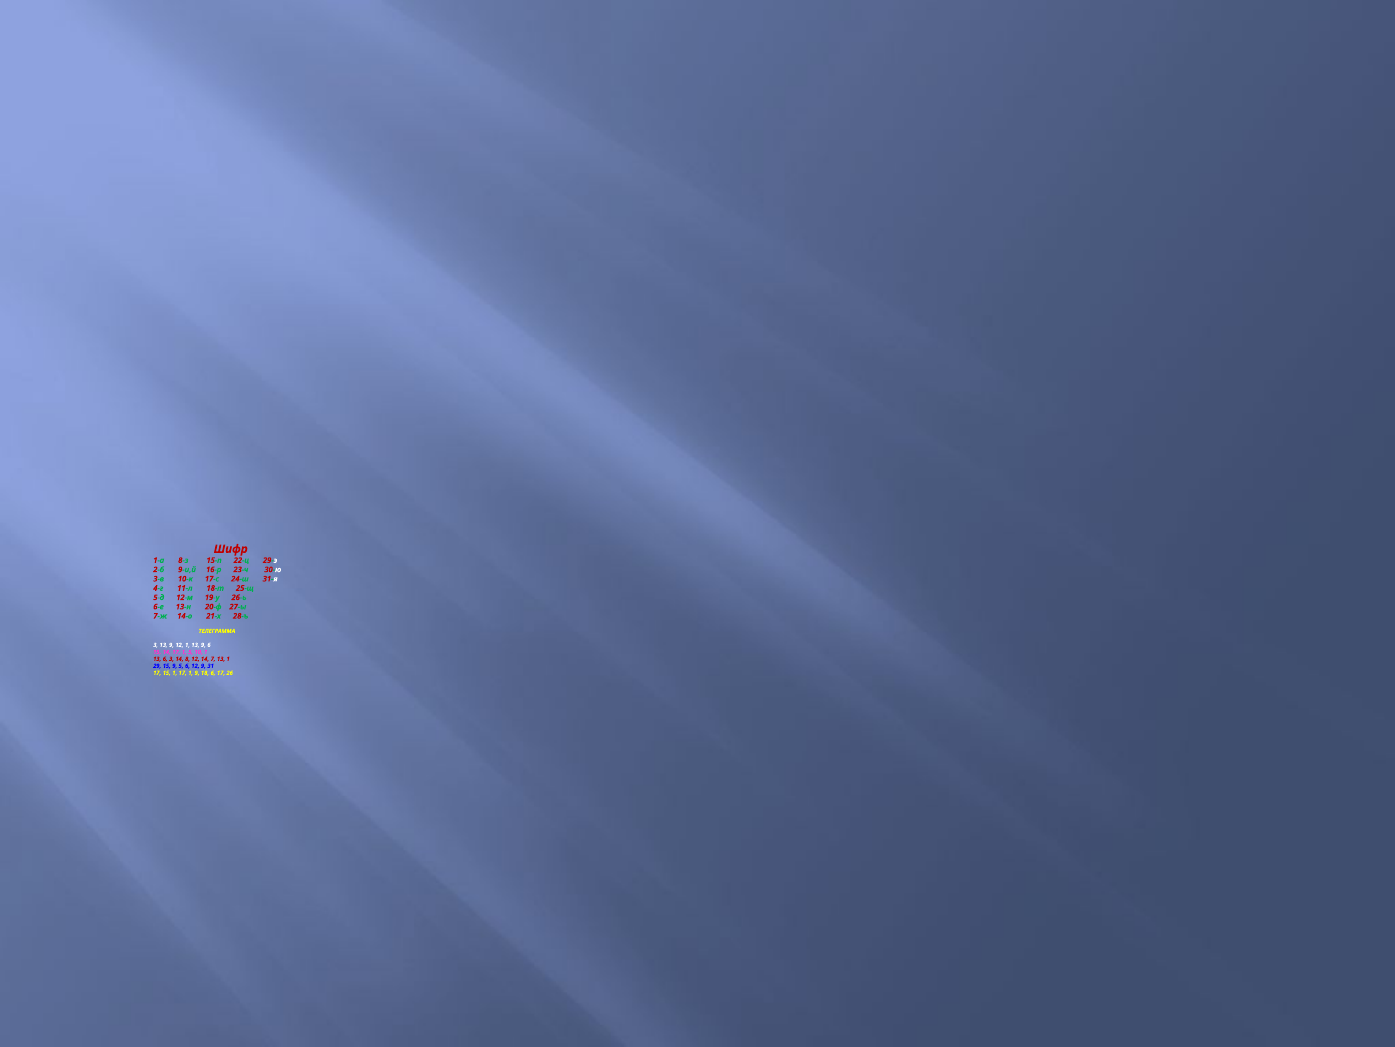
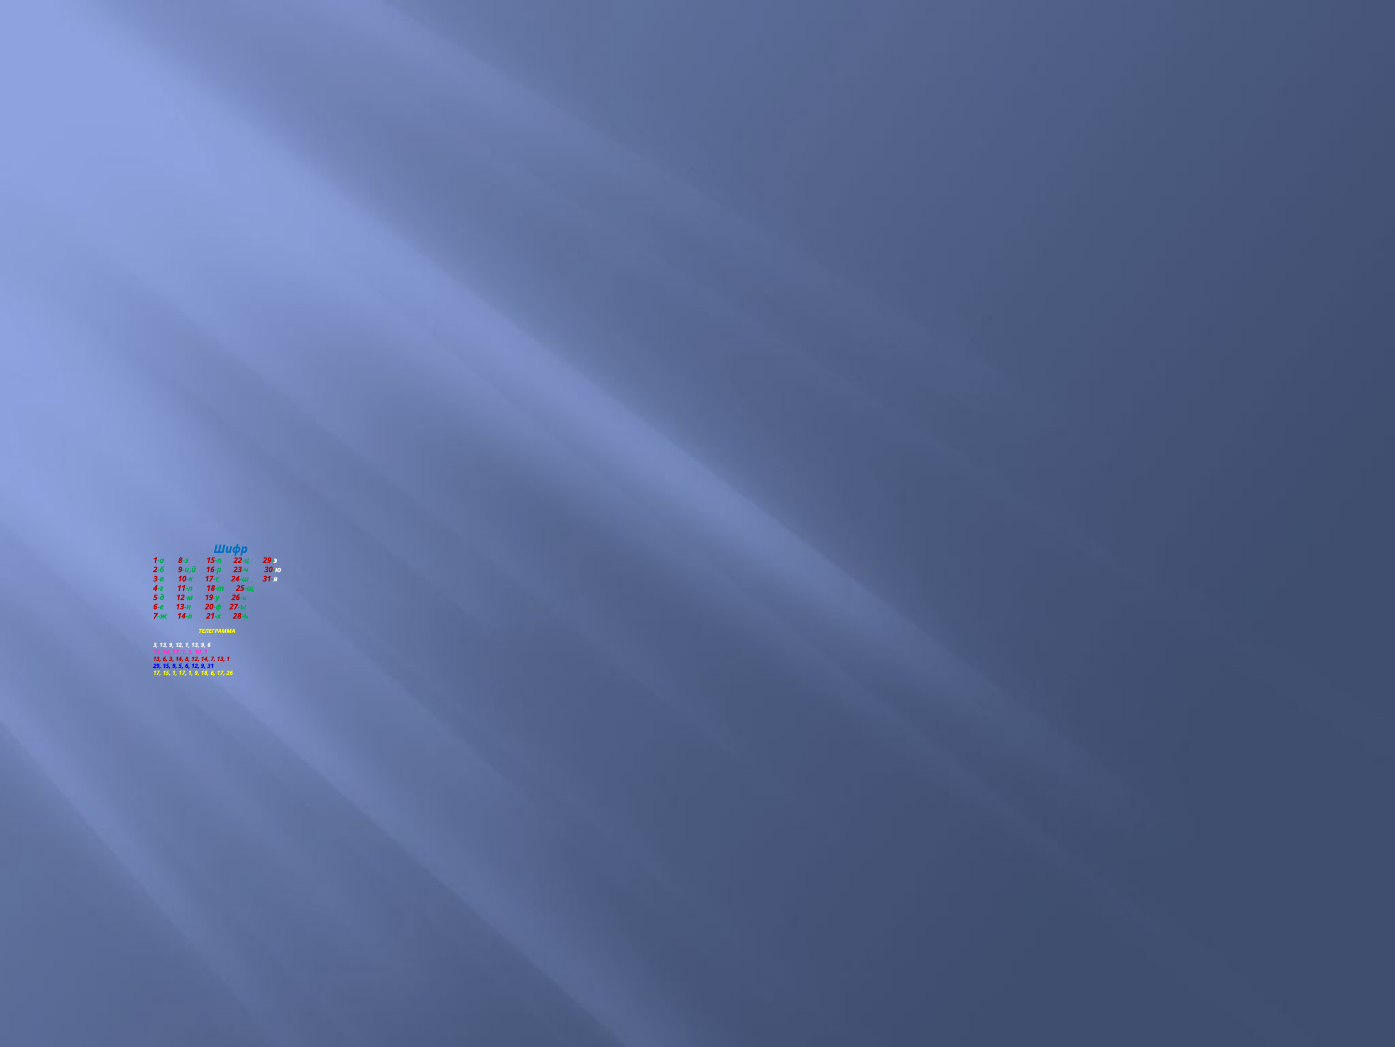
Шифр colour: red -> blue (231, 549)
